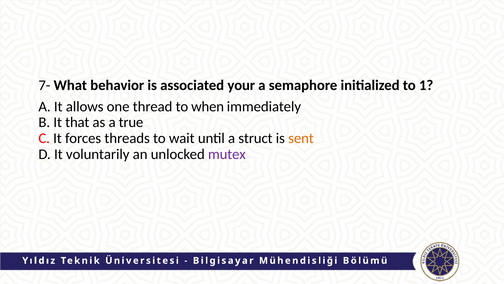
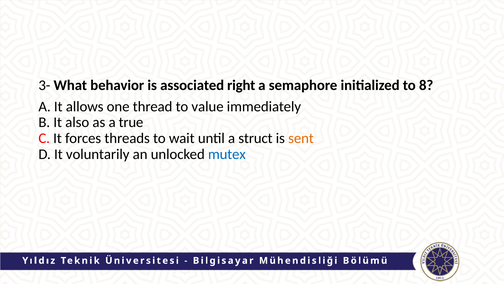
7-: 7- -> 3- (44, 85)
your: your -> right (241, 85)
1: 1 -> 8 (426, 85)
when: when -> value (208, 106)
that: that -> also (77, 122)
mutex colour: purple -> blue (227, 154)
